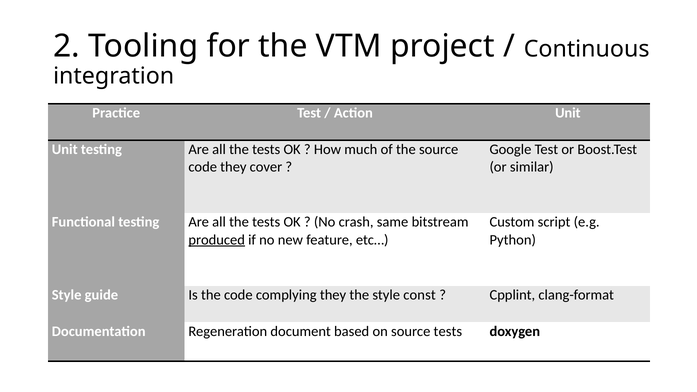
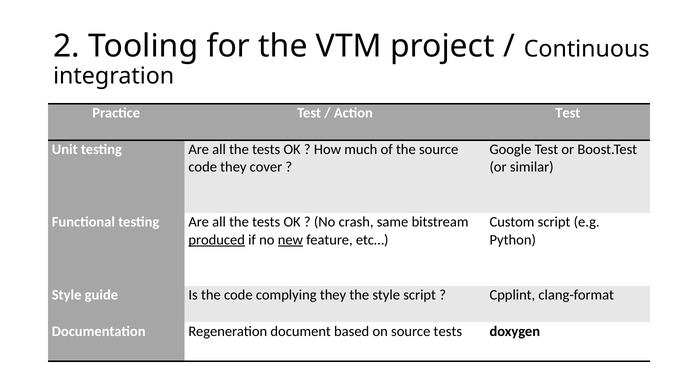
Action Unit: Unit -> Test (568, 113)
new underline: none -> present (290, 240)
style const: const -> script (420, 295)
